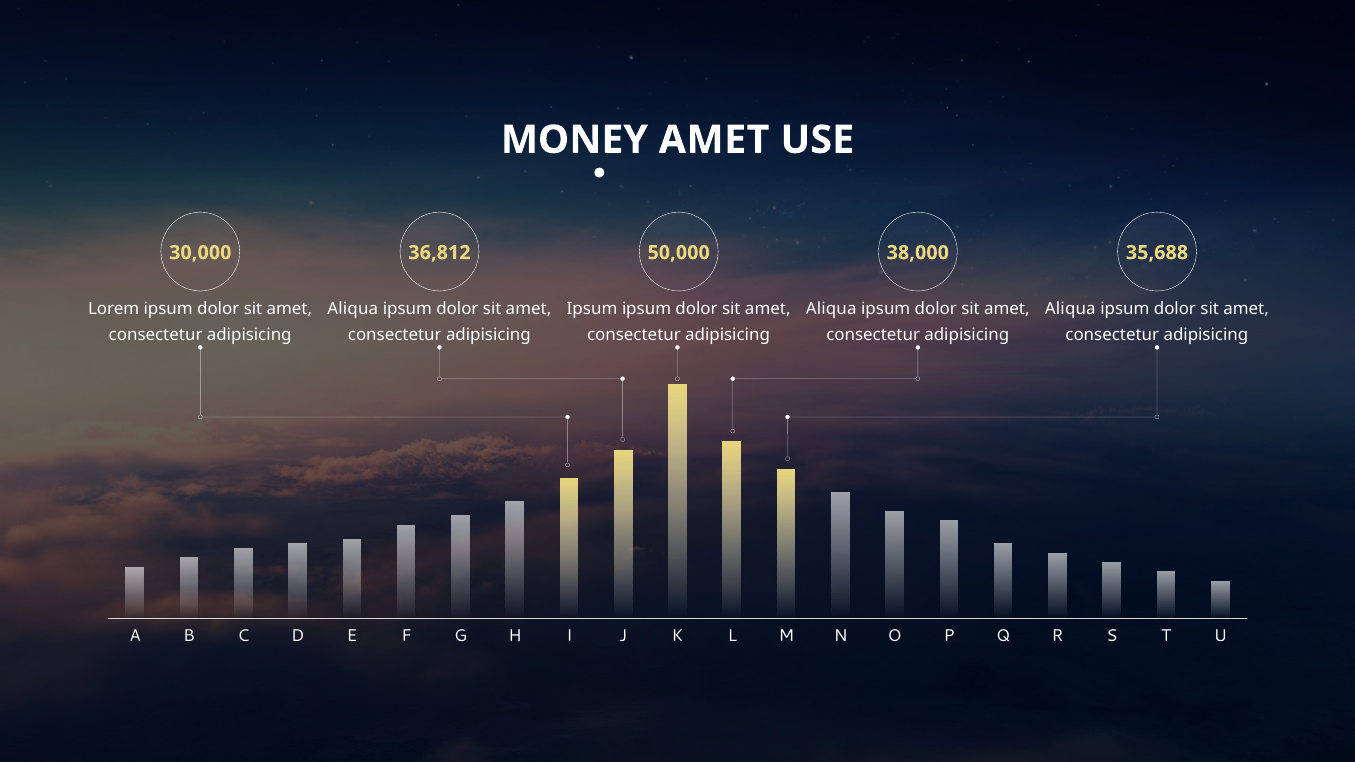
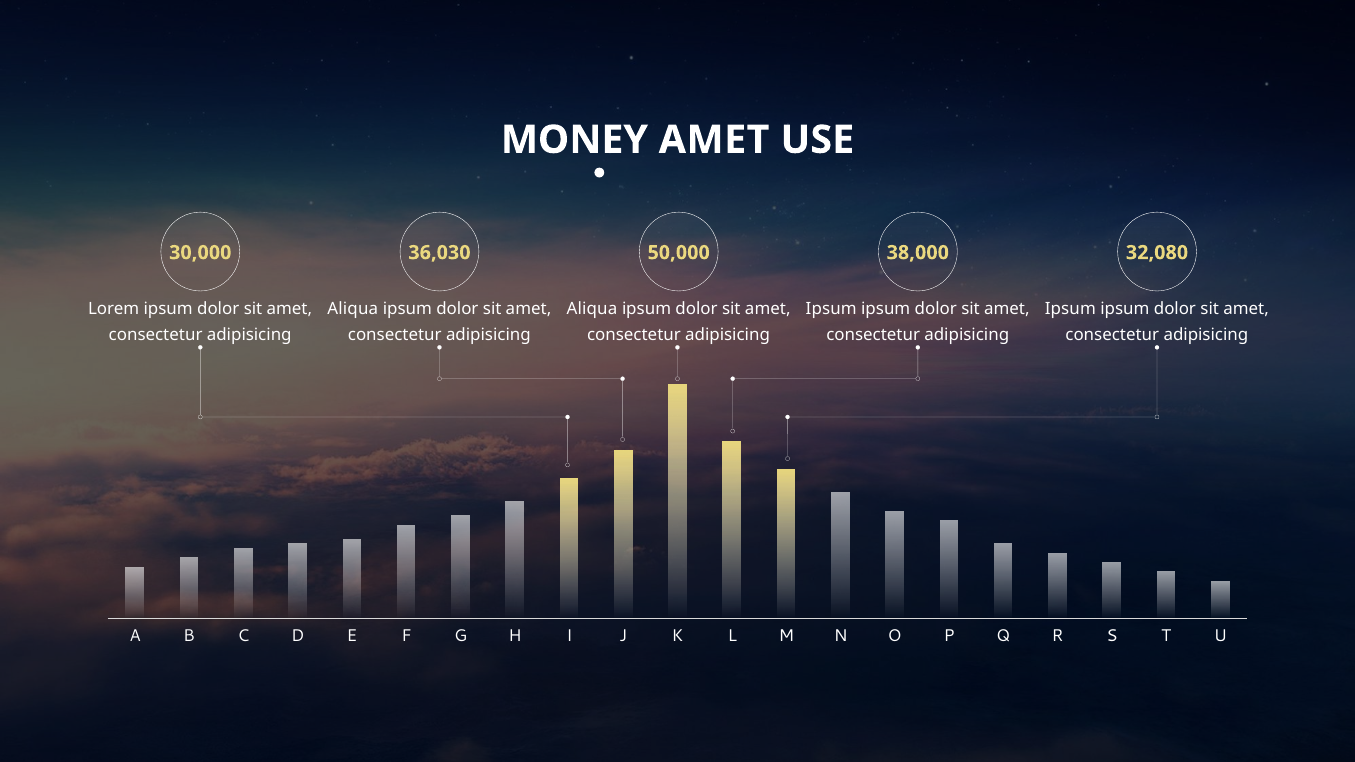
36,812: 36,812 -> 36,030 (439, 253)
35,688: 35,688 -> 32,080 (1157, 253)
Ipsum: Ipsum -> Aliqua (592, 309)
Aliqua: Aliqua -> Ipsum (831, 309)
Aliqua: Aliqua -> Ipsum (1070, 309)
